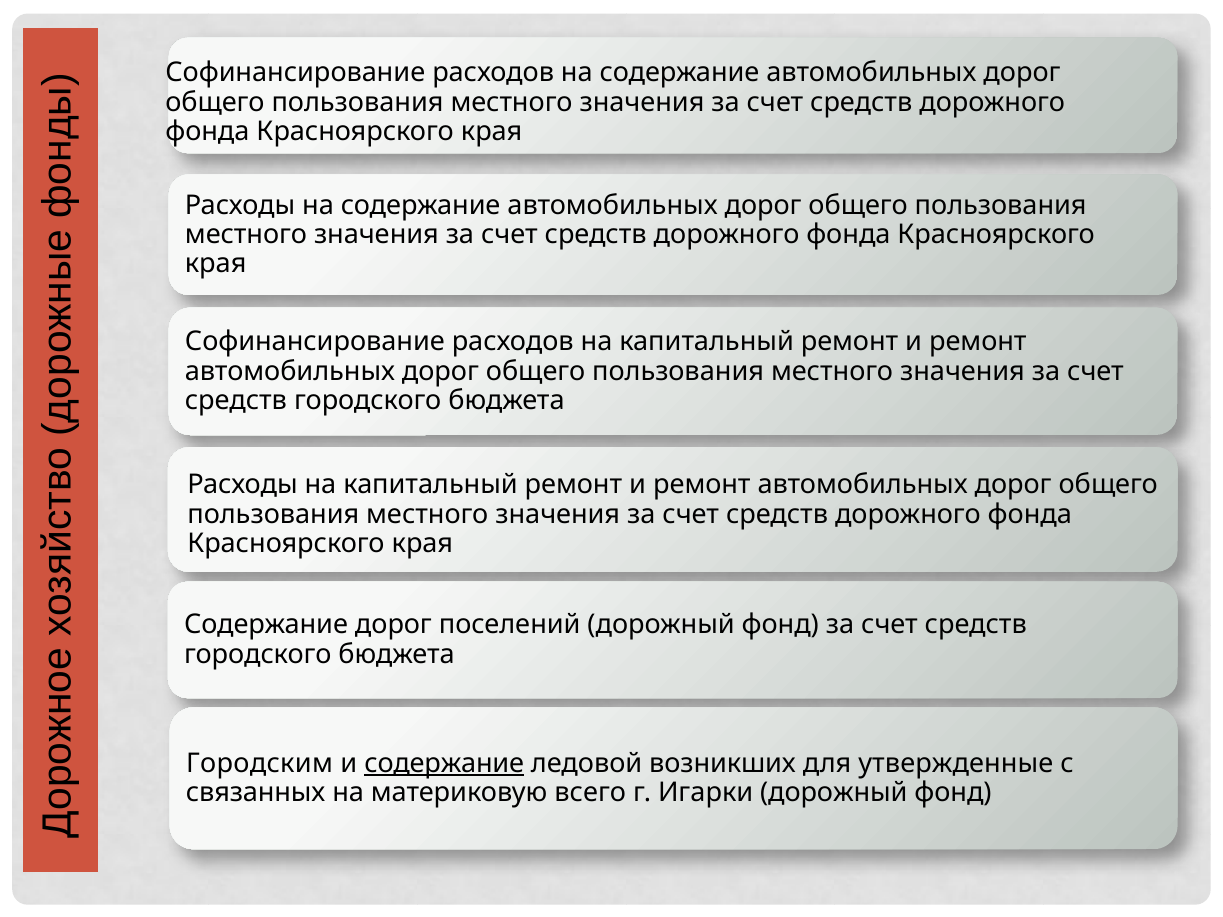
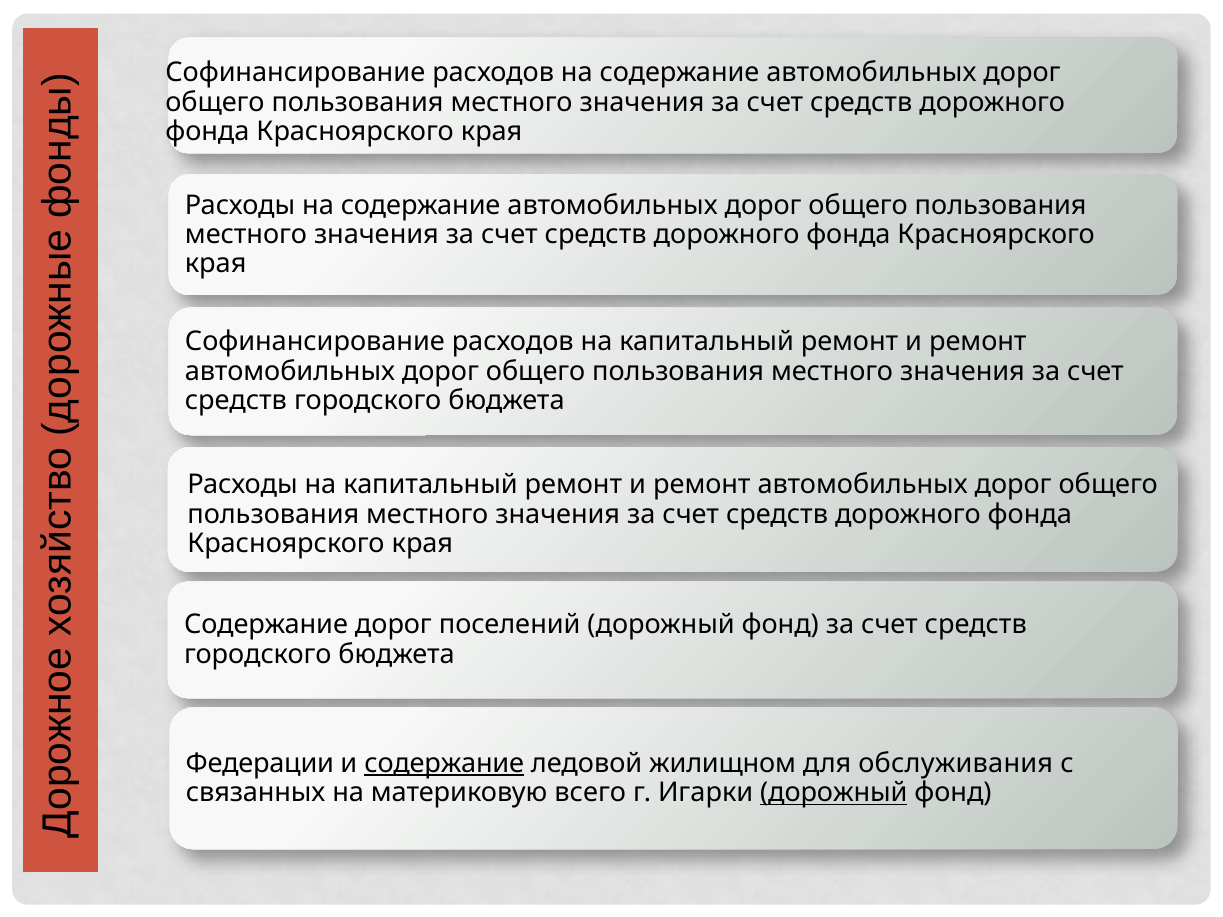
Городским: Городским -> Федерации (260, 764)
возникших: возникших -> жилищном (723, 764)
утвержденные: утвержденные -> обслуживания (956, 764)
дорожный underline: none -> present (834, 793)
